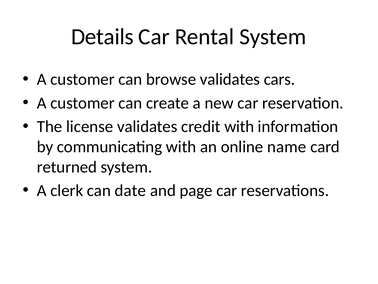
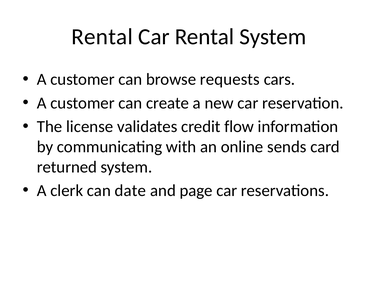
Details: Details -> Rental (102, 37)
browse validates: validates -> requests (230, 79)
credit with: with -> flow (239, 126)
name: name -> sends (287, 147)
